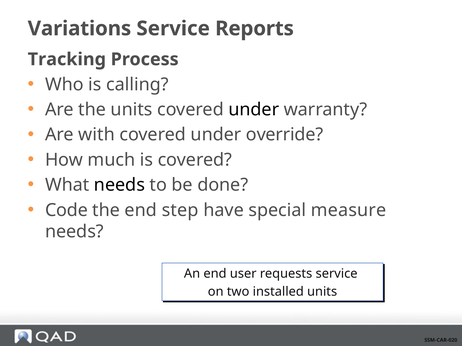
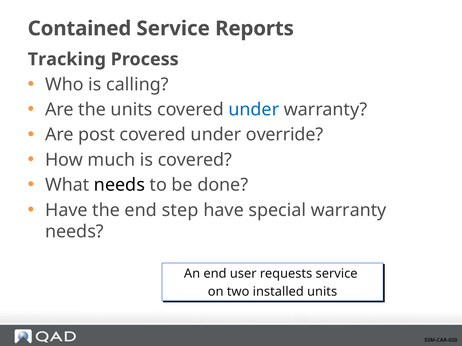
Variations: Variations -> Contained (79, 29)
under colour: black -> blue (254, 110)
with: with -> post (97, 135)
Code: Code -> Have (66, 210)
special measure: measure -> warranty (349, 210)
